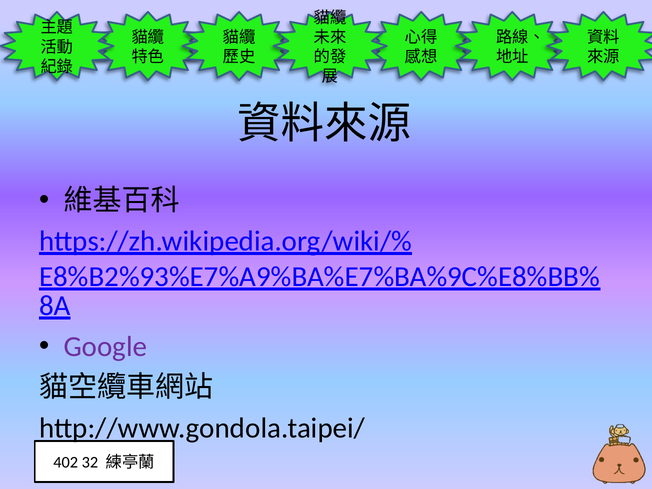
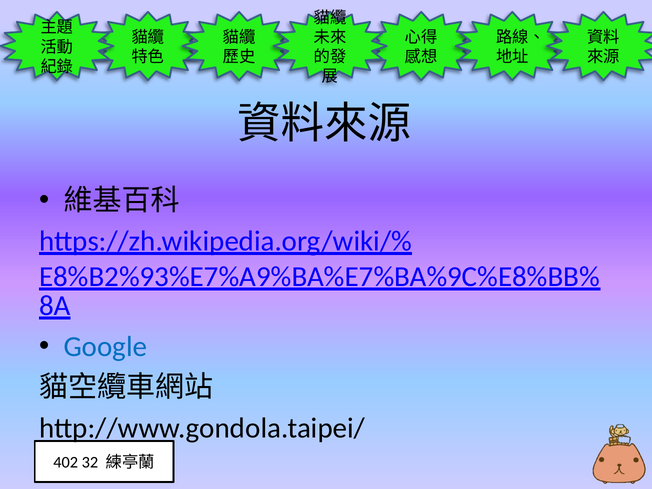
Google colour: purple -> blue (105, 347)
